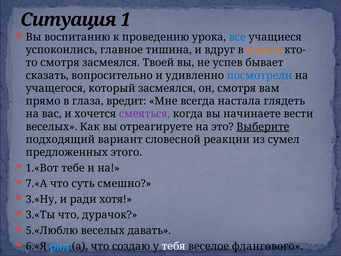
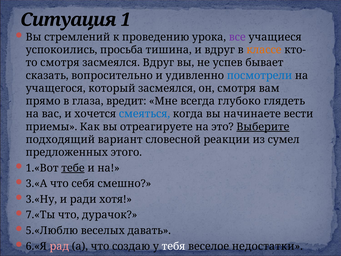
воспитанию: воспитанию -> стремлений (77, 37)
все colour: blue -> purple (237, 37)
главное: главное -> просьба (121, 50)
засмеялся Твоей: Твоей -> Вдруг (158, 63)
настала: настала -> глубоко (239, 101)
смеяться colour: purple -> blue (144, 114)
веселых: веселых -> приемы (51, 127)
тебе underline: none -> present (73, 168)
7.«А: 7.«А -> 3.«А (36, 183)
суть: суть -> себя (83, 183)
3.«Ты: 3.«Ты -> 7.«Ты (40, 215)
рад colour: light blue -> pink (59, 246)
флангового: флангового -> недостатки (267, 246)
